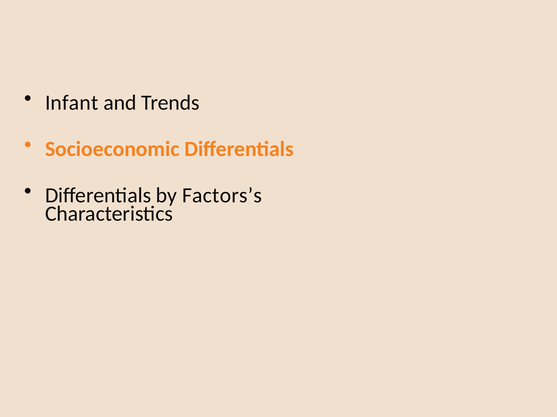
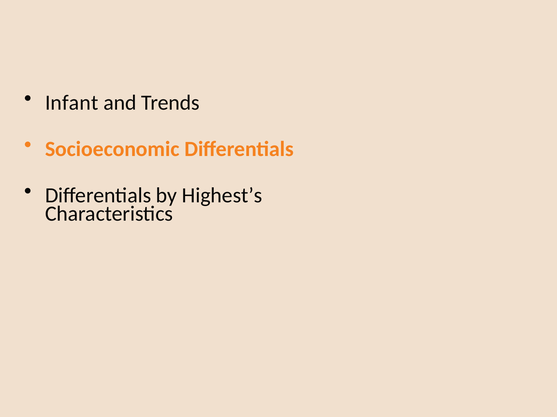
Factors’s: Factors’s -> Highest’s (222, 196)
